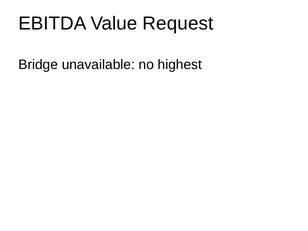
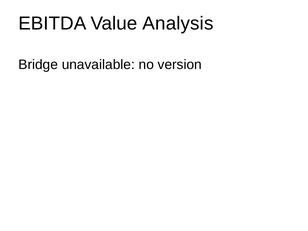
Request: Request -> Analysis (178, 23)
highest: highest -> version (180, 65)
